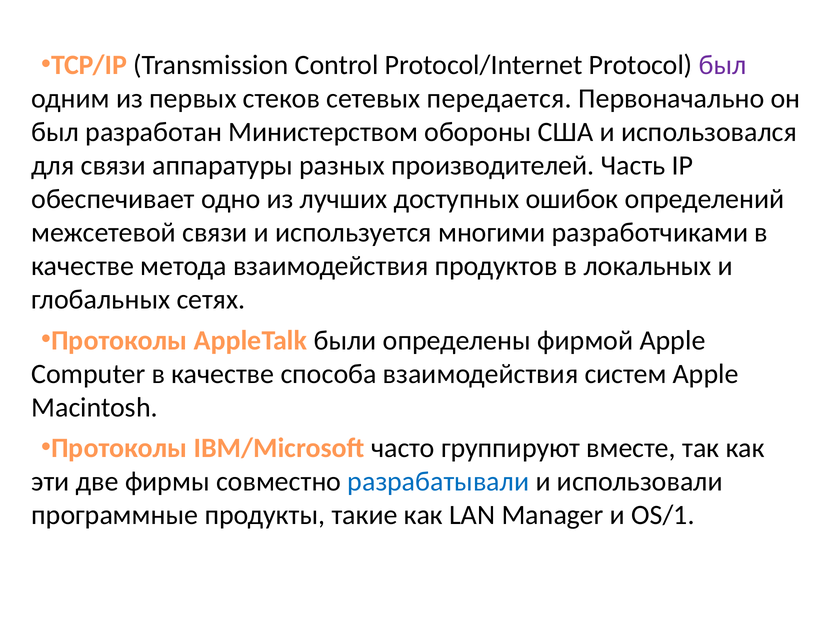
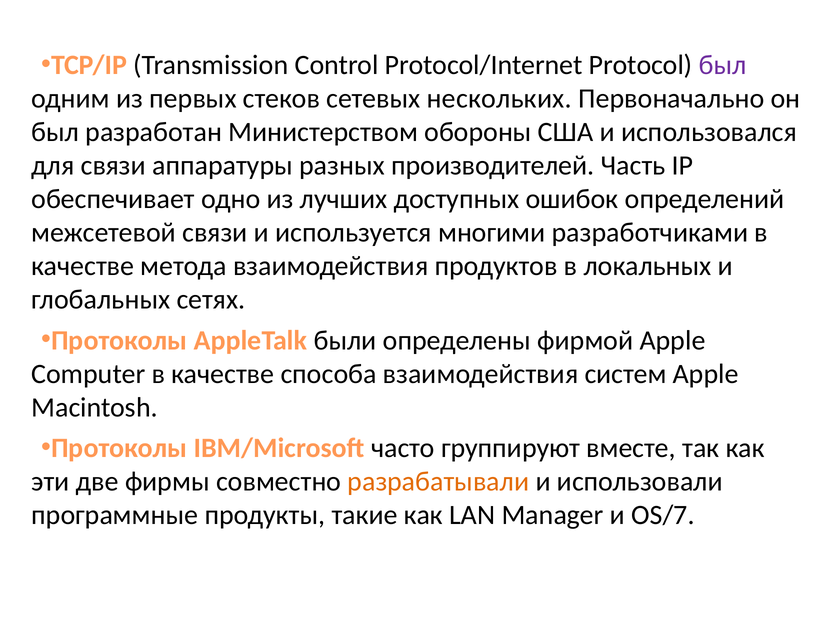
передается: передается -> нескольких (499, 99)
разрабатывали colour: blue -> orange (438, 482)
OS/1: OS/1 -> OS/7 (663, 515)
